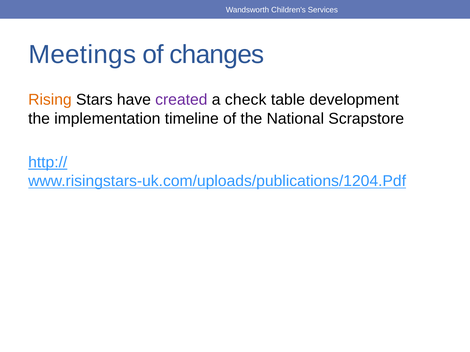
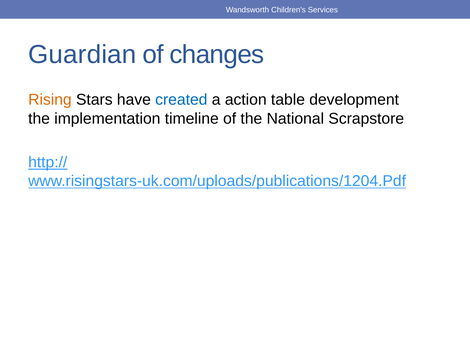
Meetings: Meetings -> Guardian (82, 55)
created colour: purple -> blue (181, 100)
check: check -> action (246, 100)
